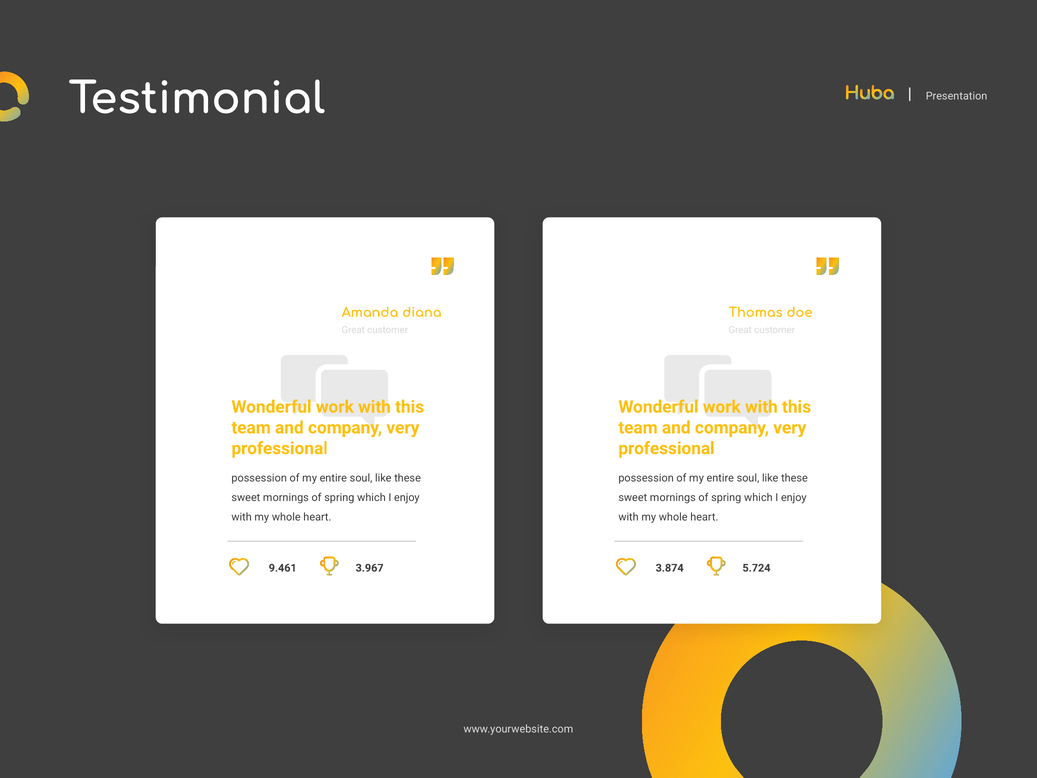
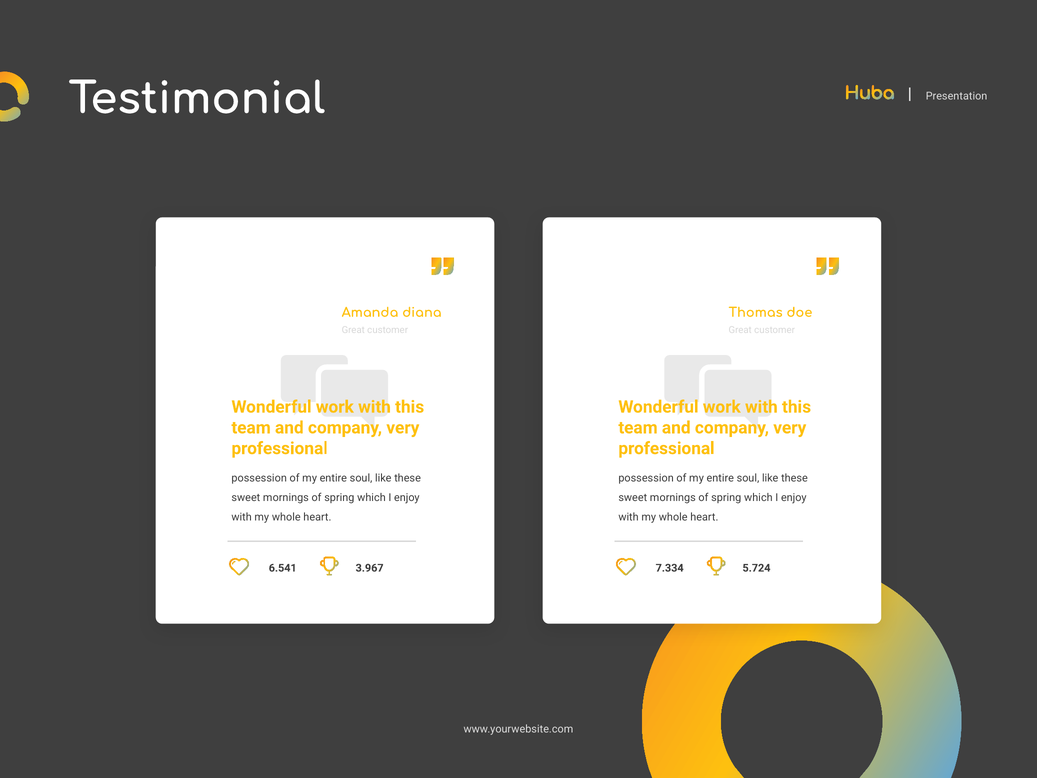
9.461: 9.461 -> 6.541 (283, 568)
3.874: 3.874 -> 7.334 (670, 568)
